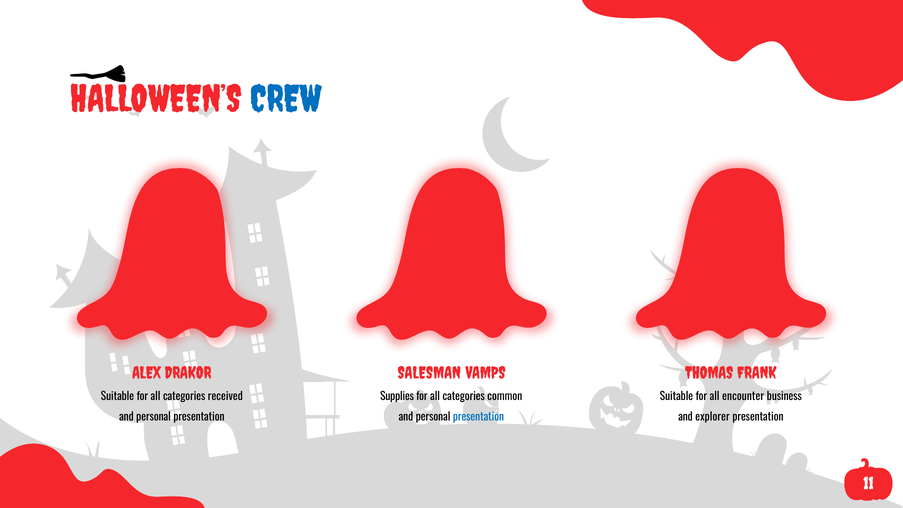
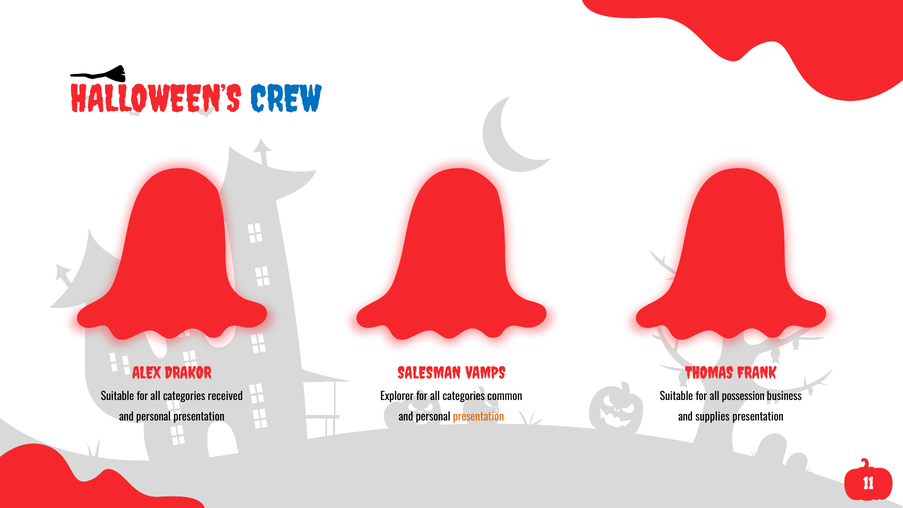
Supplies: Supplies -> Explorer (397, 397)
encounter: encounter -> possession (743, 397)
presentation colour: blue -> orange (478, 417)
explorer: explorer -> supplies (712, 417)
